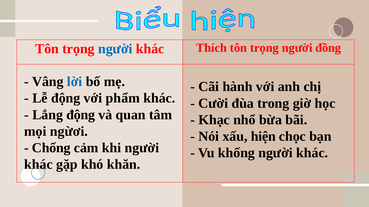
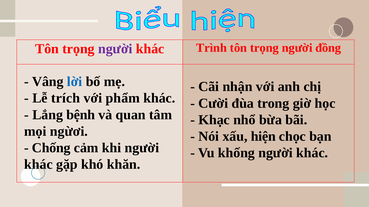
người colour: blue -> purple (115, 49)
Thích: Thích -> Trình (212, 48)
hành: hành -> nhận (238, 87)
Lễ động: động -> trích (66, 98)
Lắng động: động -> bệnh (81, 115)
